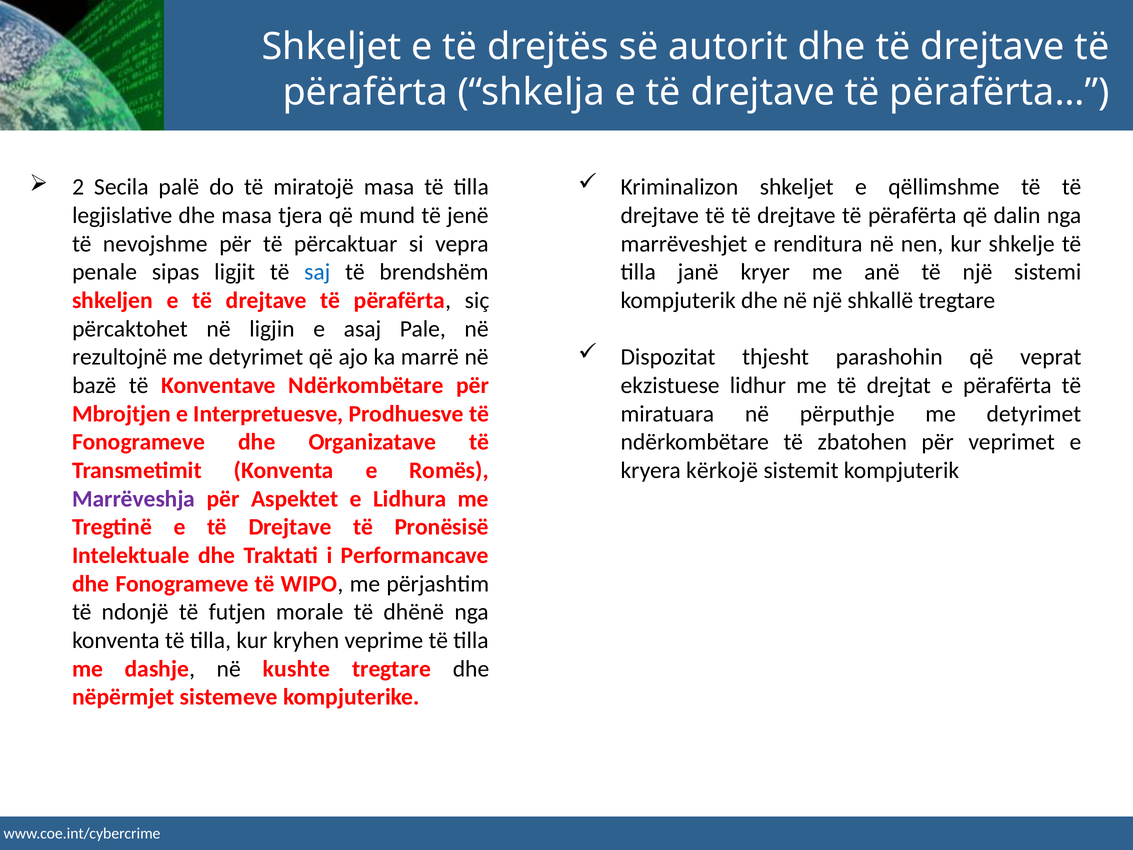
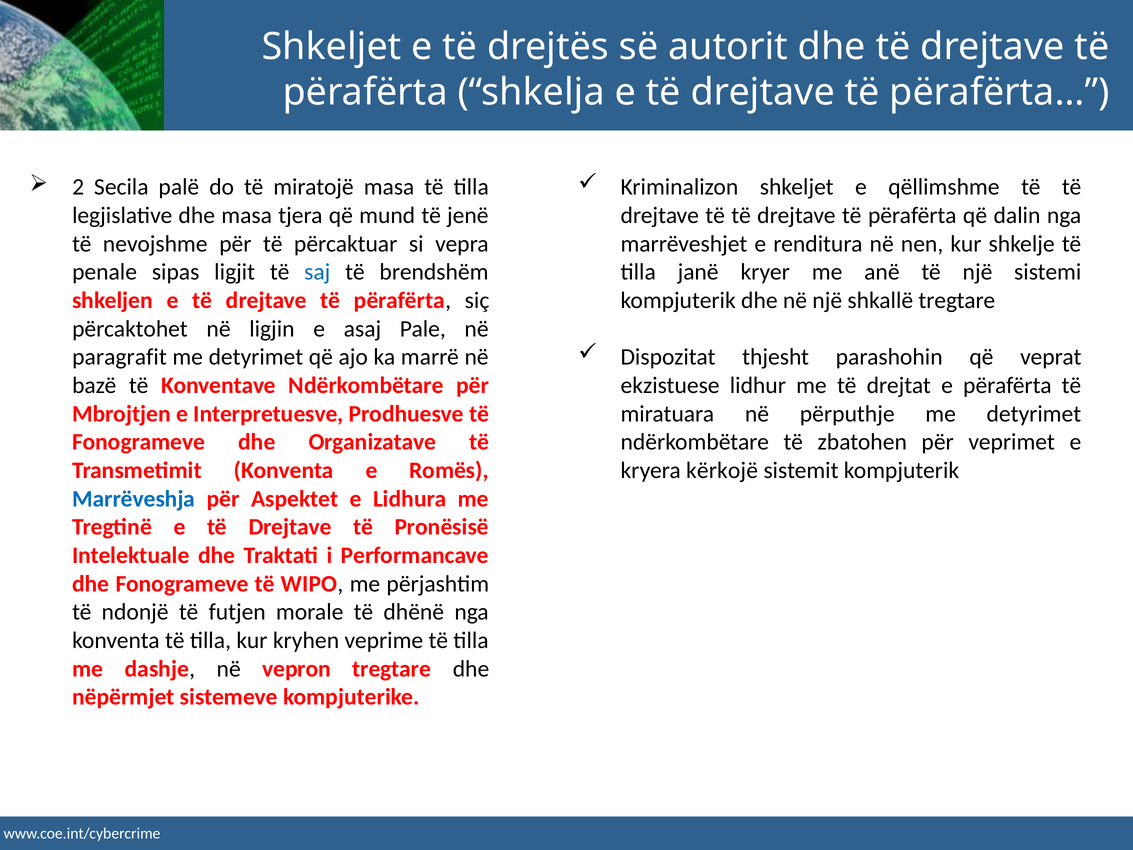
rezultojnë: rezultojnë -> paragrafit (119, 357)
Marrëveshja colour: purple -> blue (134, 499)
kushte: kushte -> vepron (297, 669)
